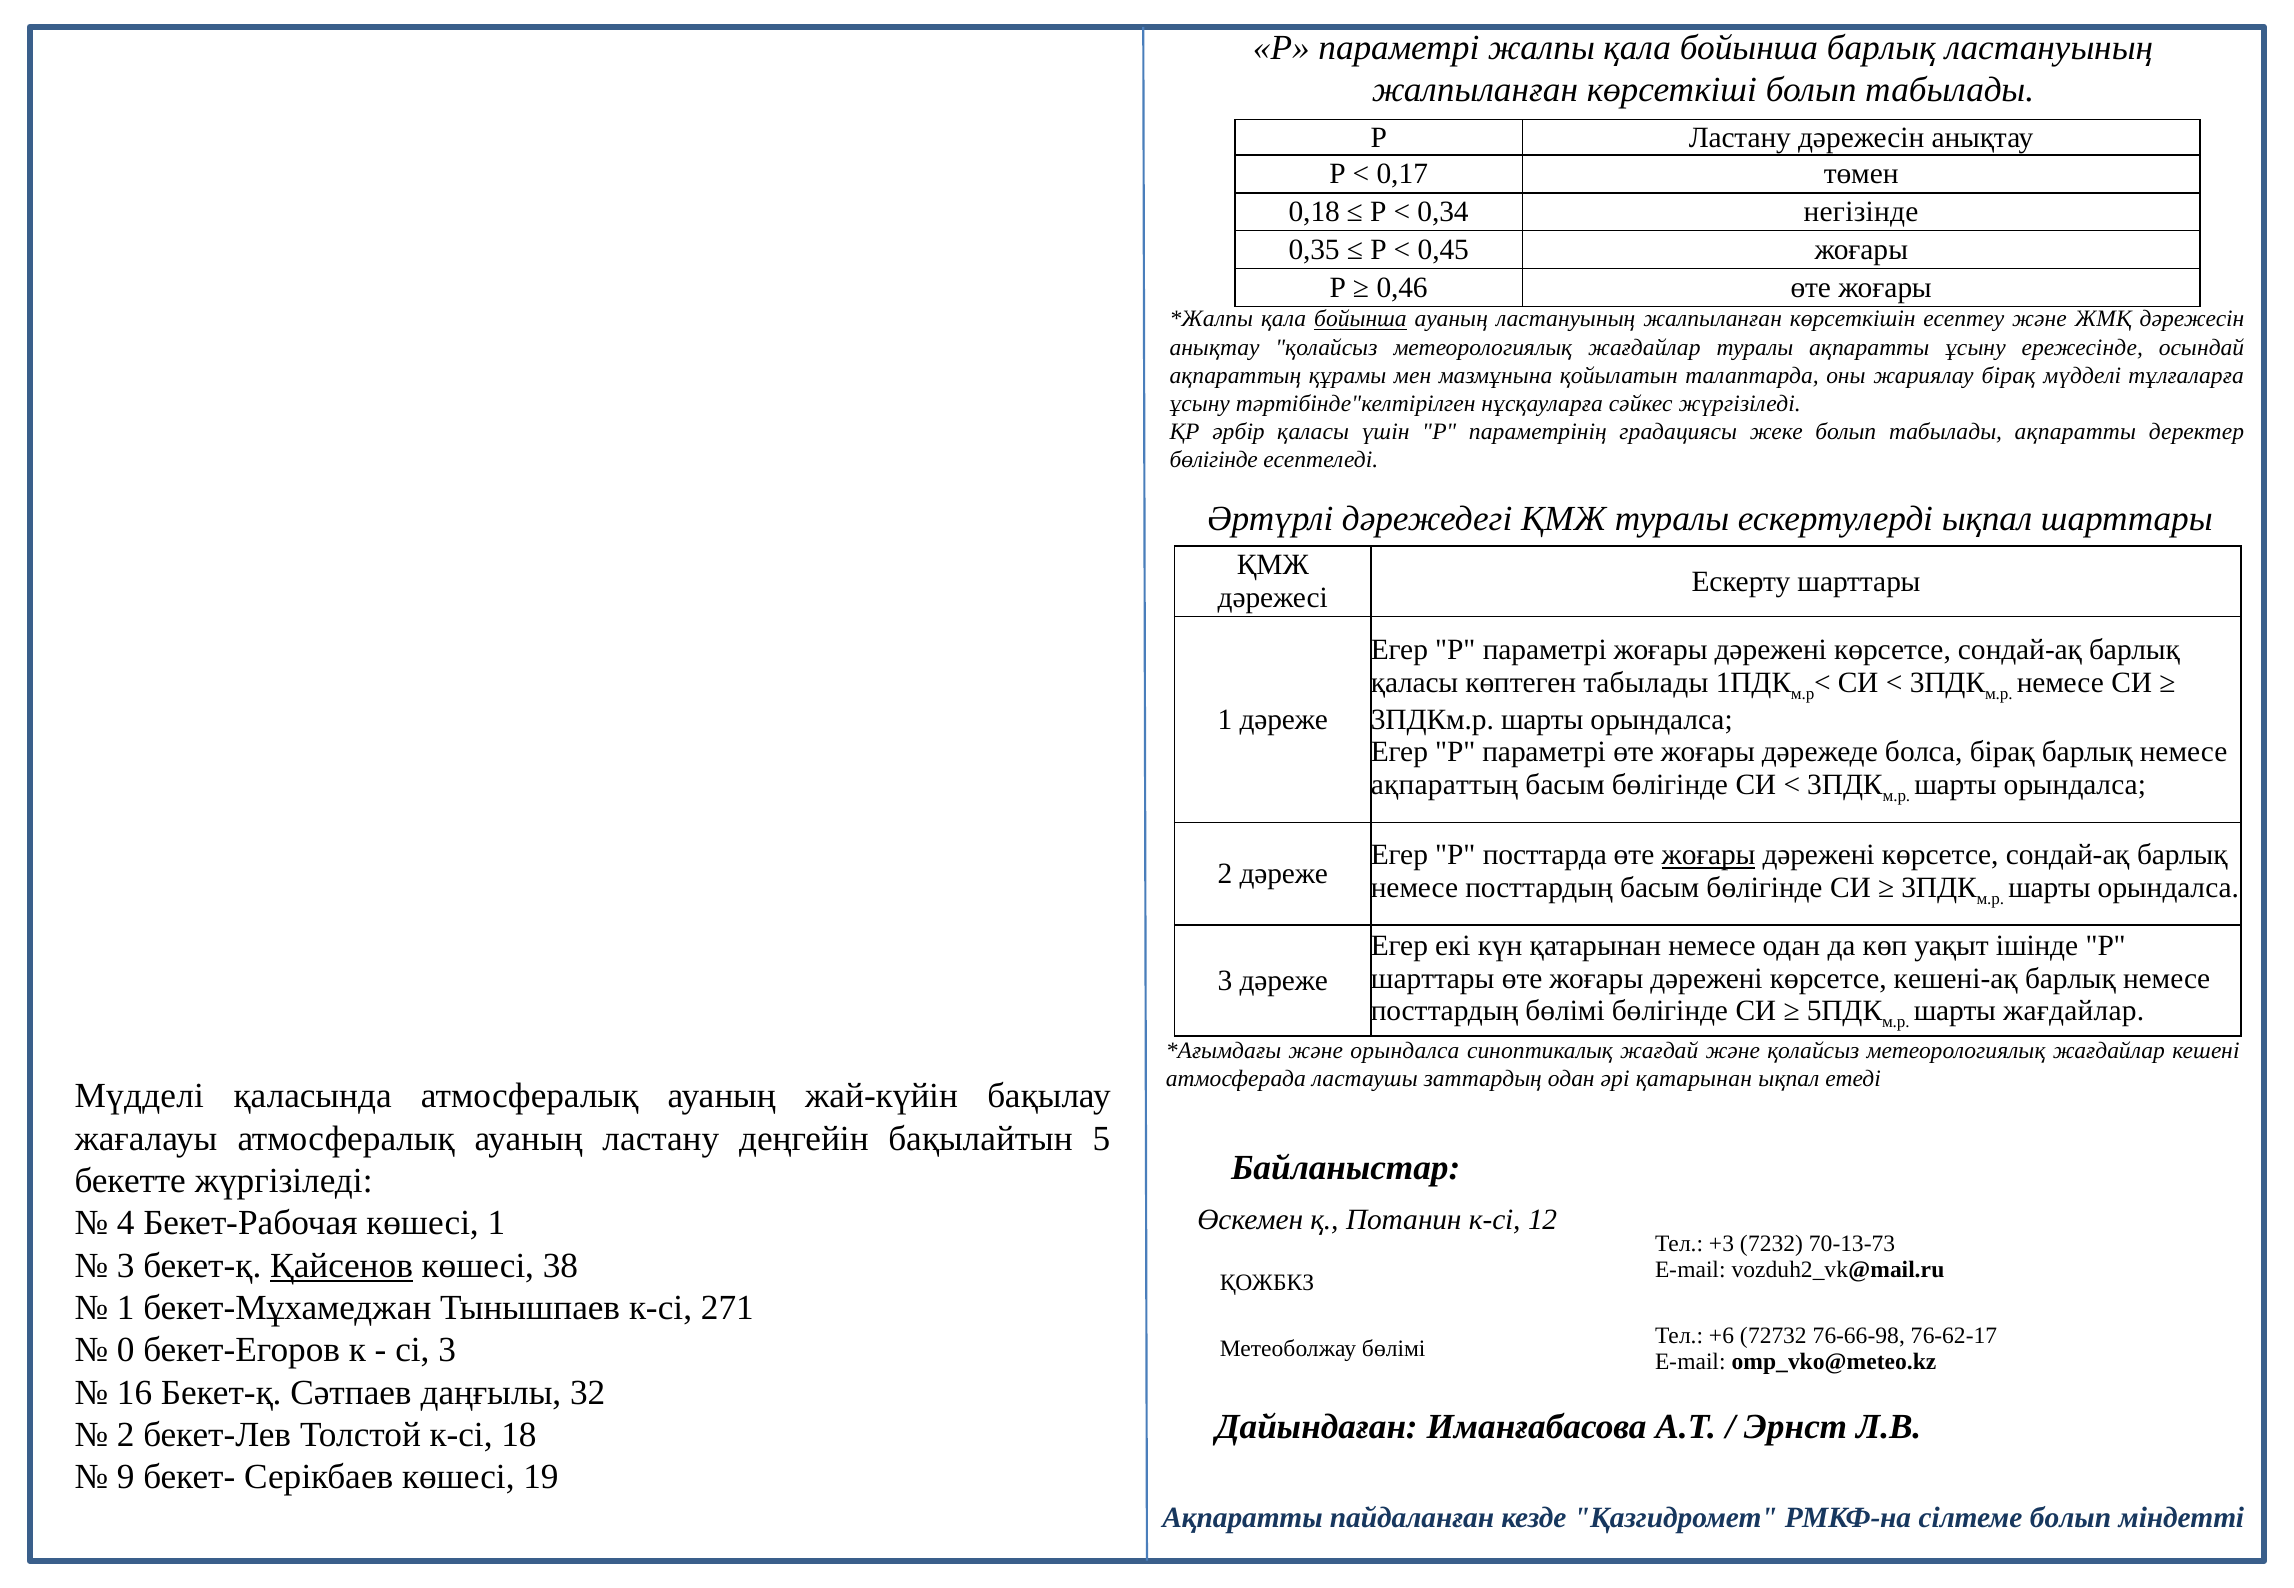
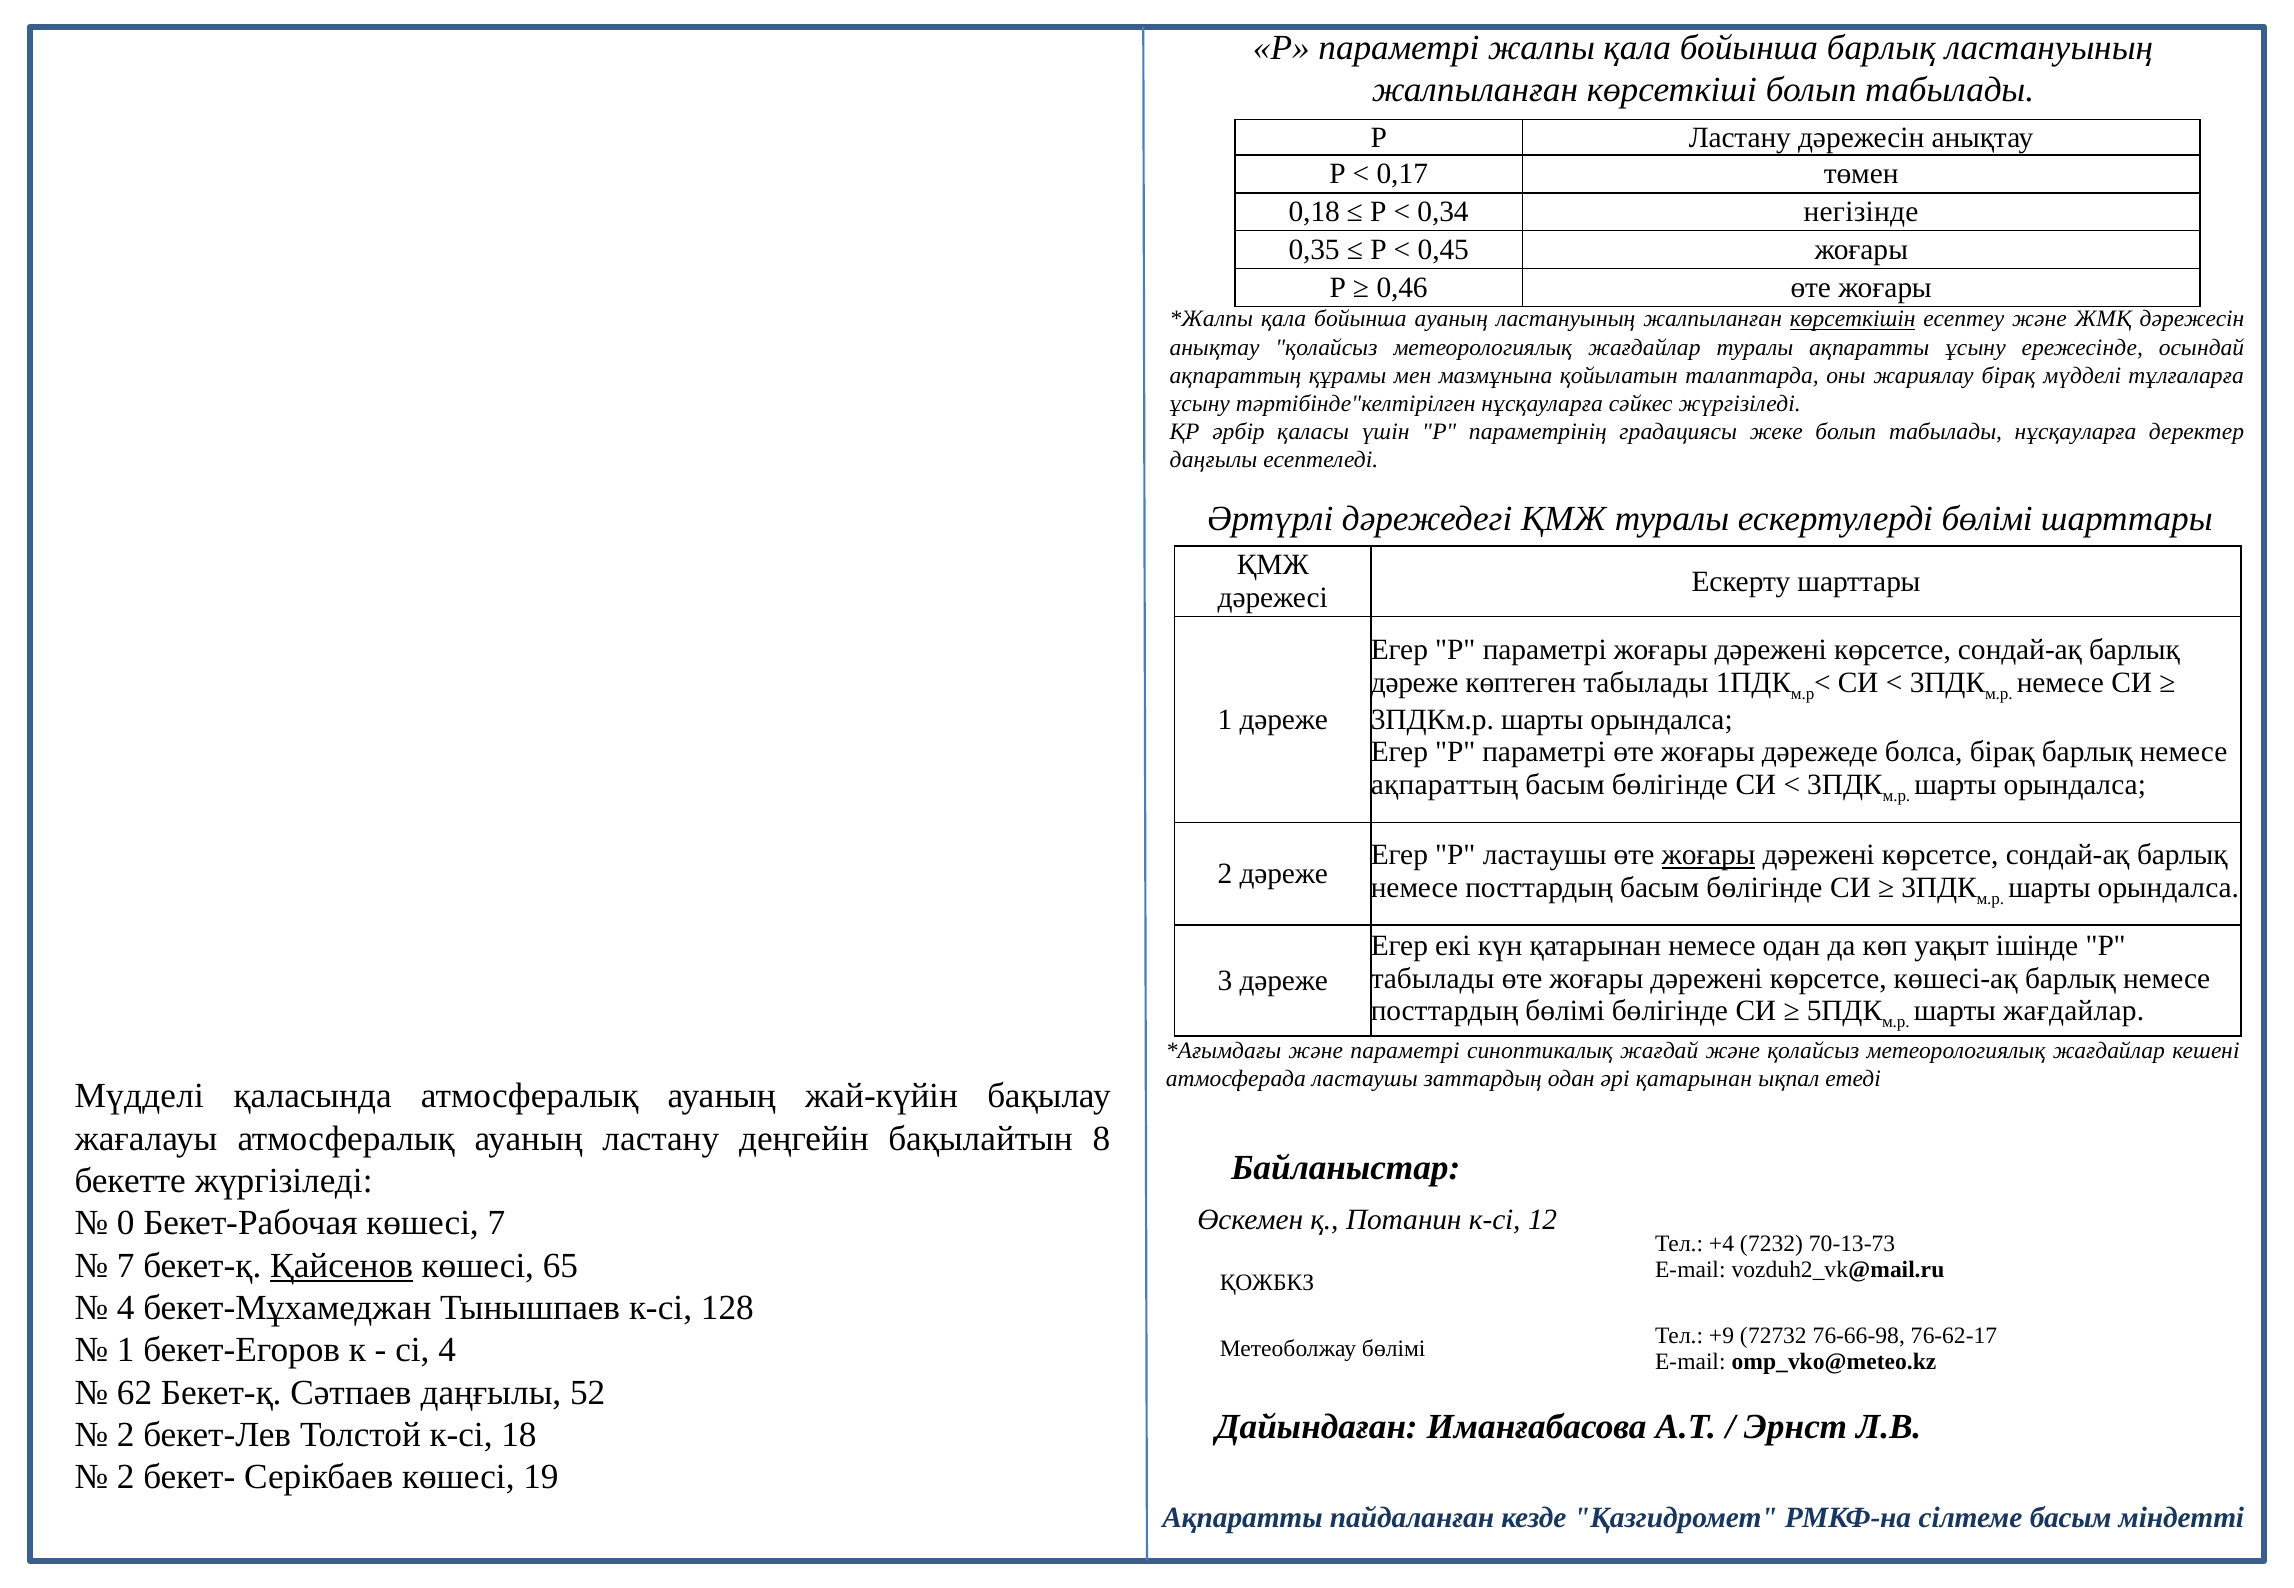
бойынша underline: present -> none (1360, 319)
көрсеткішін underline: none -> present (1853, 319)
табылады ақпаратты: ақпаратты -> нұсқауларға (2076, 432)
бөлігінде: бөлігінде -> даңғылы (1214, 460)
ескертулерді ықпал: ықпал -> бөлімі (1987, 519)
қаласы: қаласы -> дәреже (1415, 683)
Р посттарда: посттарда -> ластаушы (1545, 855)
шарттары: шарттары -> табылады (1433, 978)
кешені-ақ: кешені-ақ -> көшесі-ақ (1956, 978)
және орындалса: орындалса -> параметрі (1405, 1051)
5: 5 -> 8 (1102, 1139)
4: 4 -> 0 (126, 1223)
көшесі 1: 1 -> 7 (496, 1223)
+3: +3 -> +4 (1721, 1244)
3: 3 -> 7 (126, 1266)
38: 38 -> 65 (560, 1266)
1: 1 -> 4 (126, 1308)
271: 271 -> 128 (727, 1308)
+6: +6 -> +9 (1721, 1336)
0: 0 -> 1 (126, 1350)
сі 3: 3 -> 4 (447, 1350)
16: 16 -> 62 (135, 1393)
32: 32 -> 52 (588, 1393)
9: 9 -> 2 (126, 1477)
сілтеме болып: болып -> басым (2071, 1518)
